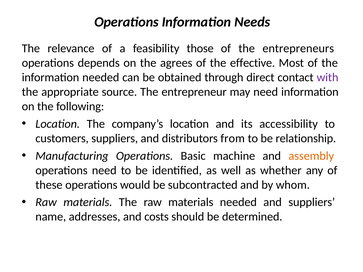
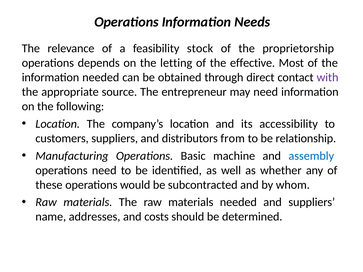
those: those -> stock (200, 48)
entrepreneurs: entrepreneurs -> proprietorship (298, 48)
agrees: agrees -> letting (176, 63)
assembly colour: orange -> blue (311, 156)
